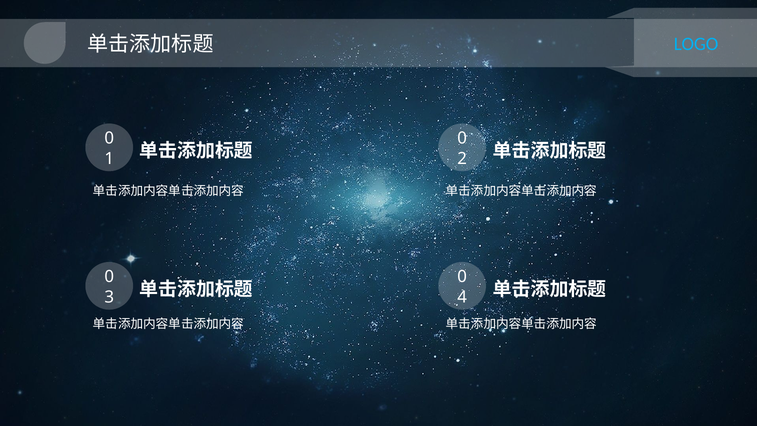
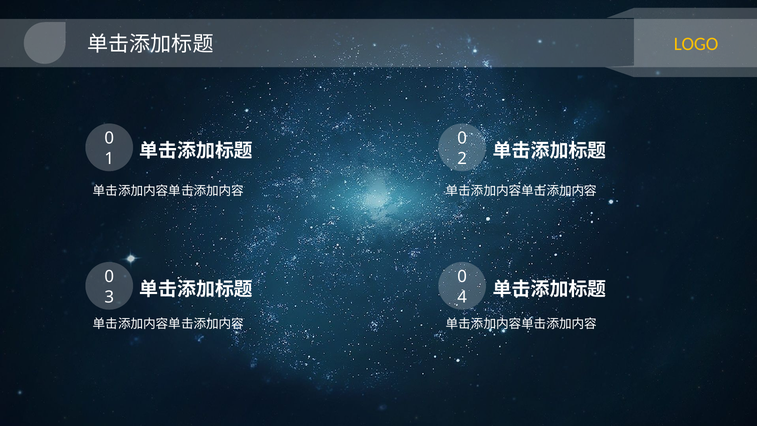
LOGO colour: light blue -> yellow (696, 44)
